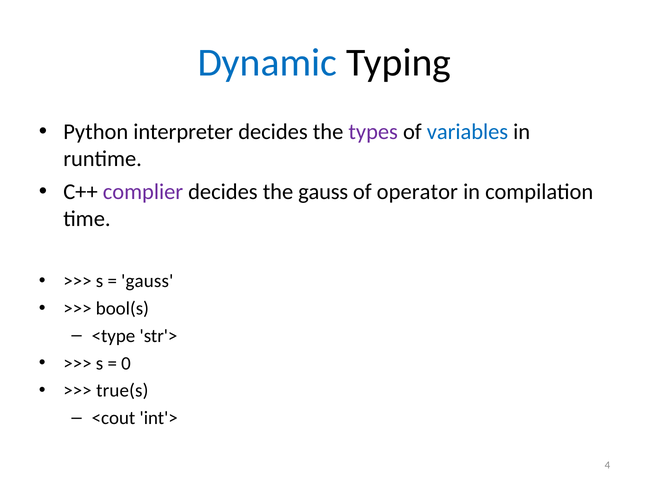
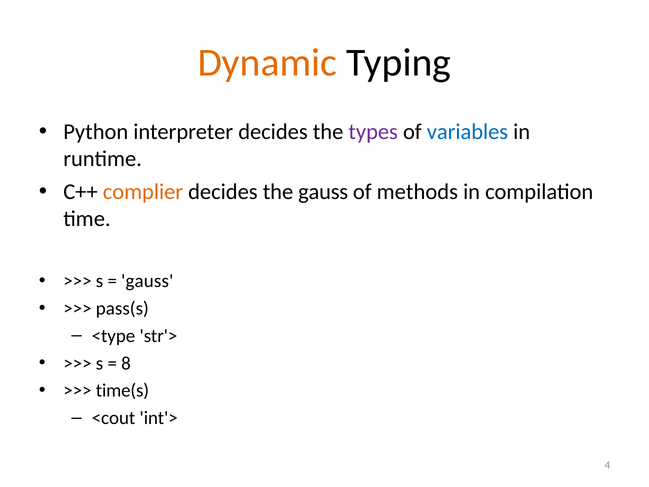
Dynamic colour: blue -> orange (267, 63)
complier colour: purple -> orange (143, 192)
operator: operator -> methods (417, 192)
bool(s: bool(s -> pass(s (122, 308)
0: 0 -> 8 (126, 363)
true(s: true(s -> time(s (122, 390)
